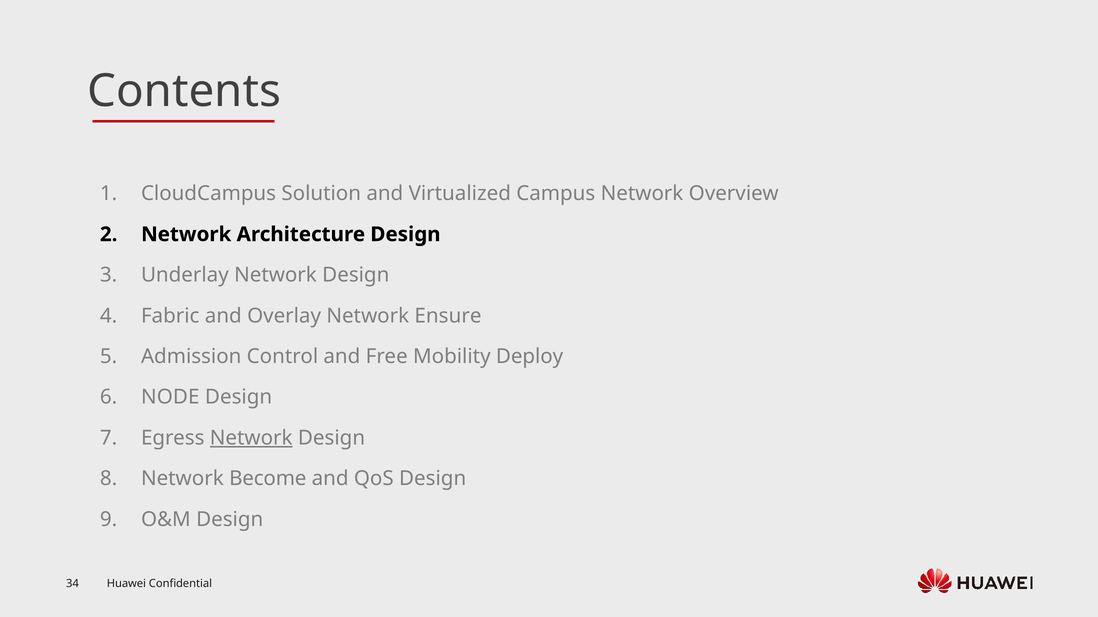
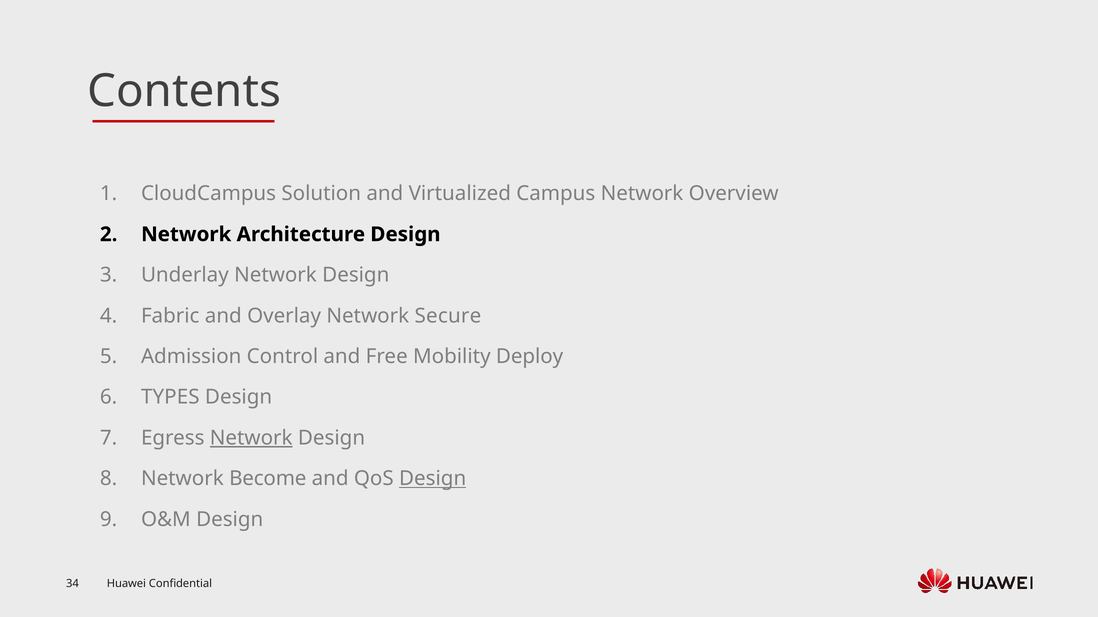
Ensure: Ensure -> Secure (448, 316)
NODE: NODE -> TYPES (170, 398)
Design underline: none -> present (433, 479)
